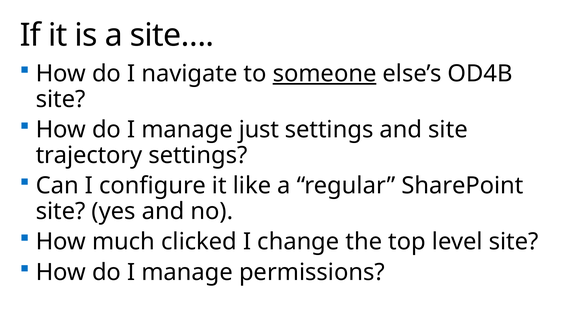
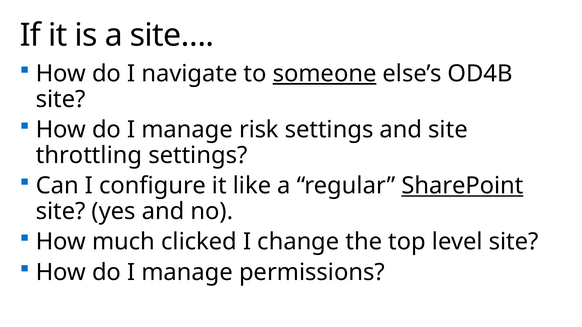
just: just -> risk (259, 130)
trajectory: trajectory -> throttling (89, 156)
SharePoint underline: none -> present (462, 186)
